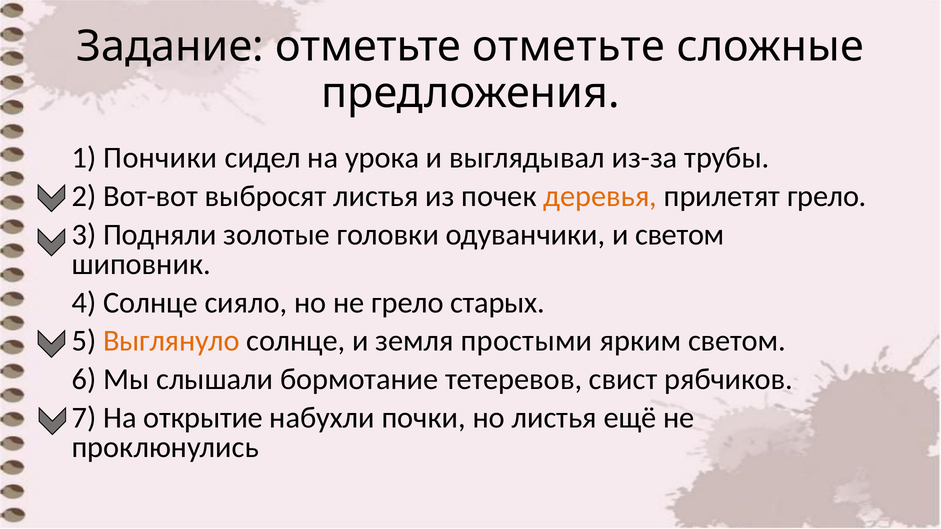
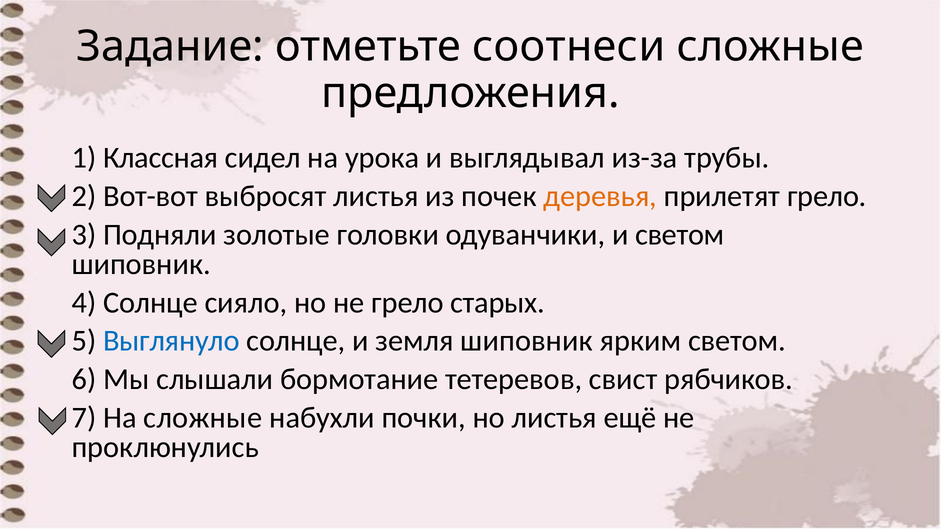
отметьте отметьте: отметьте -> соотнеси (569, 47)
Пончики: Пончики -> Классная (161, 158)
Выглянуло colour: orange -> blue (171, 341)
земля простыми: простыми -> шиповник (527, 341)
На открытие: открытие -> сложные (203, 418)
